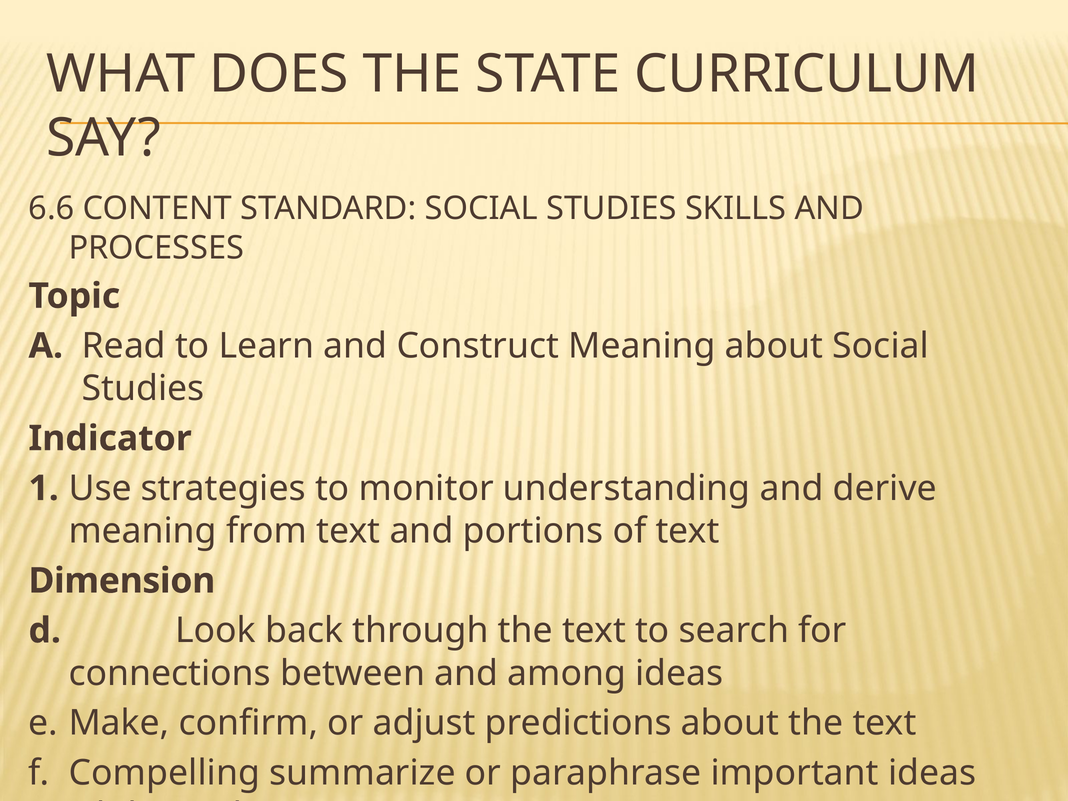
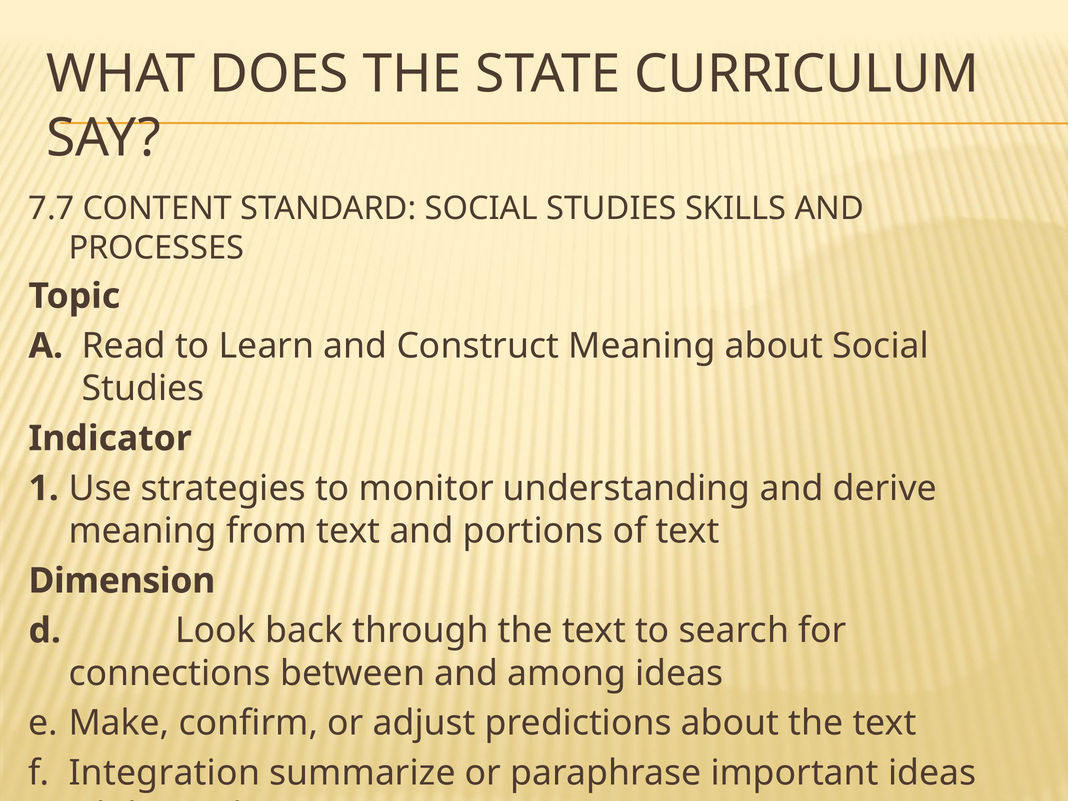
6.6: 6.6 -> 7.7 (51, 209)
Compelling: Compelling -> Integration (164, 773)
